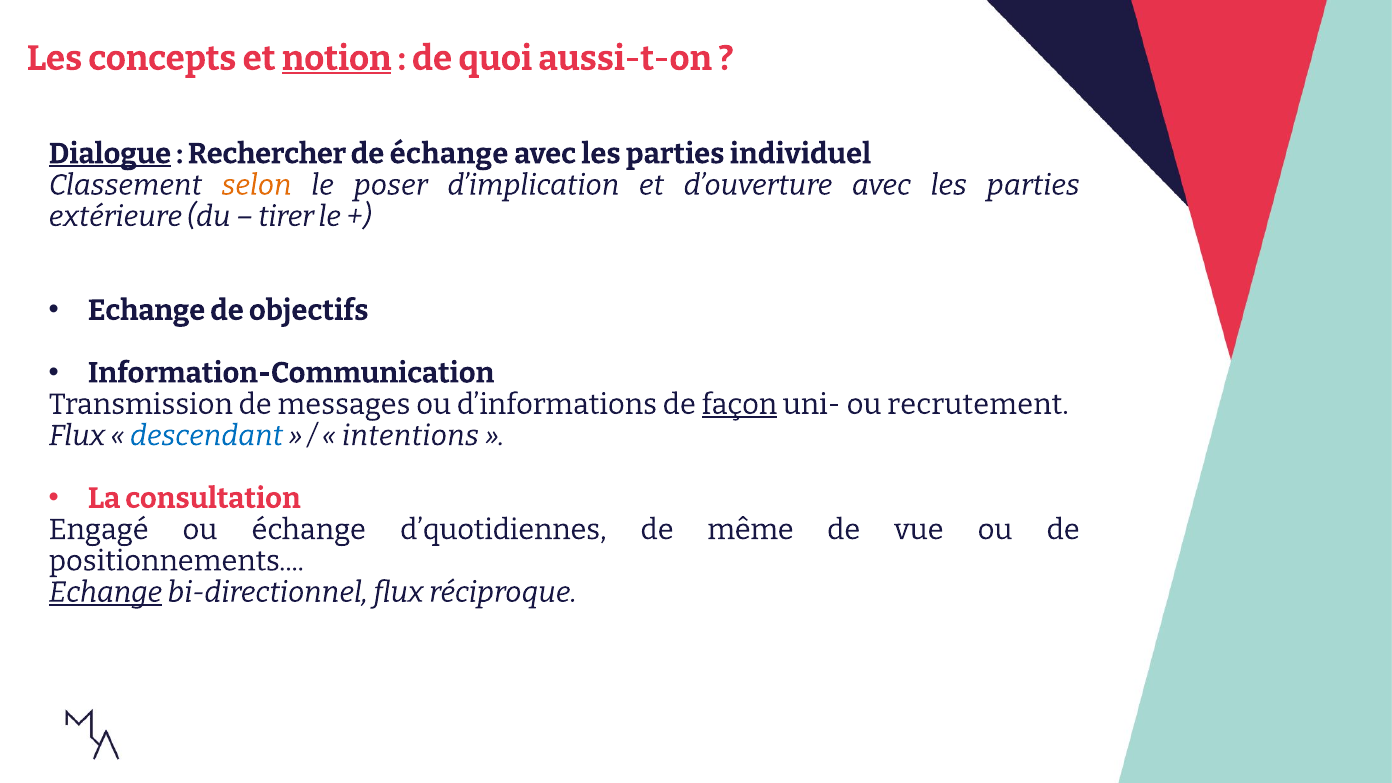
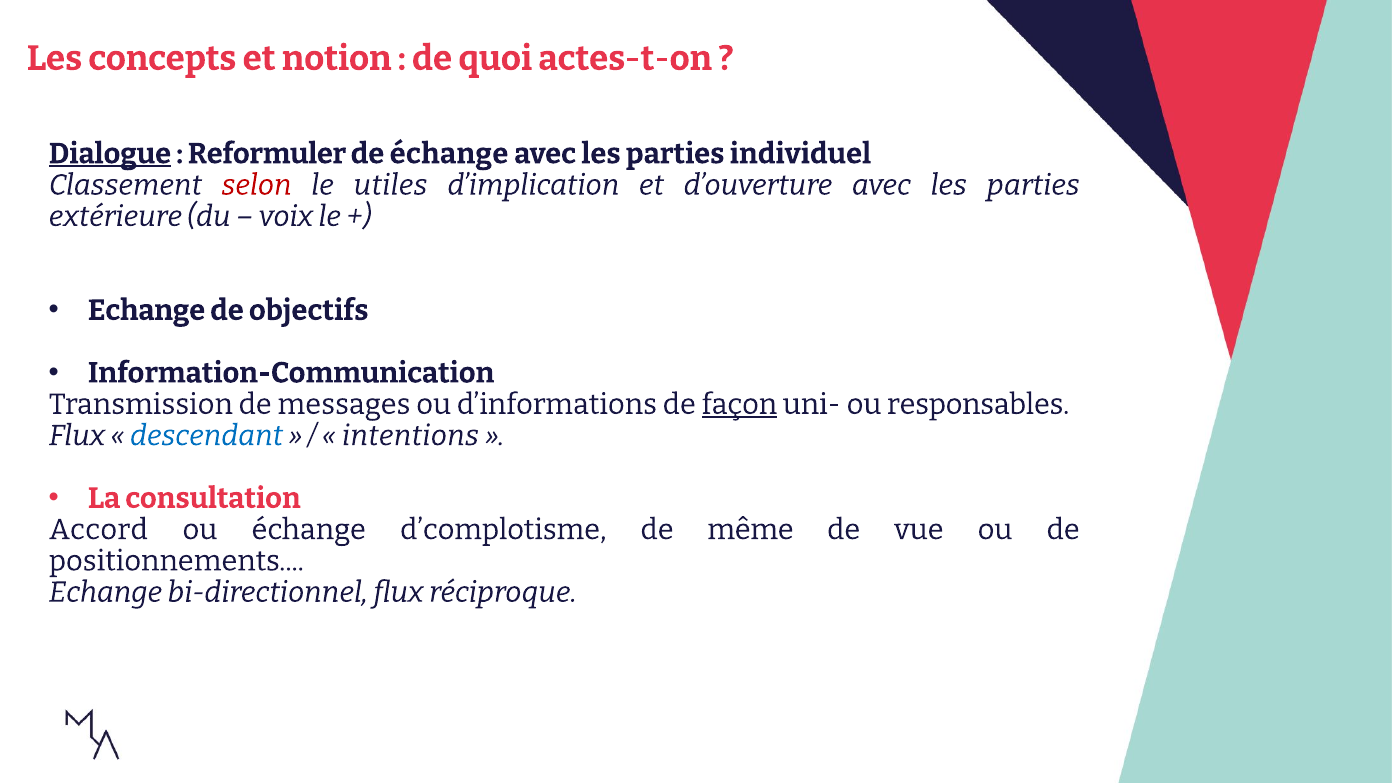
notion underline: present -> none (337, 58)
aussi-t-on: aussi-t-on -> actes-t-on (625, 58)
Rechercher: Rechercher -> Reformuler (267, 154)
selon colour: orange -> red (257, 185)
poser: poser -> utiles (390, 185)
tirer: tirer -> voix (286, 216)
recrutement: recrutement -> responsables (978, 404)
Engagé: Engagé -> Accord (98, 530)
d’quotidiennes: d’quotidiennes -> d’complotisme (503, 530)
Echange underline: present -> none (105, 592)
